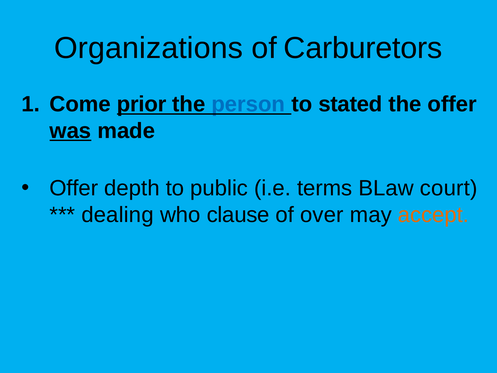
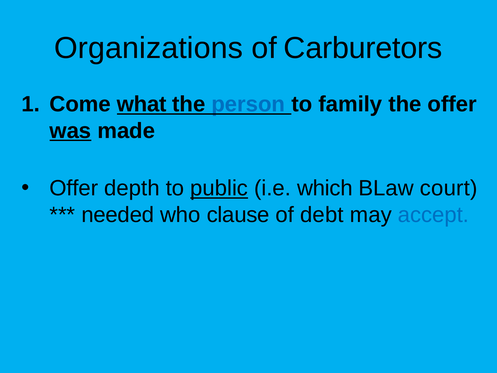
prior: prior -> what (142, 104)
stated: stated -> family (350, 104)
public underline: none -> present (219, 188)
terms: terms -> which (325, 188)
dealing: dealing -> needed (118, 215)
over: over -> debt (322, 215)
accept colour: orange -> blue (434, 215)
